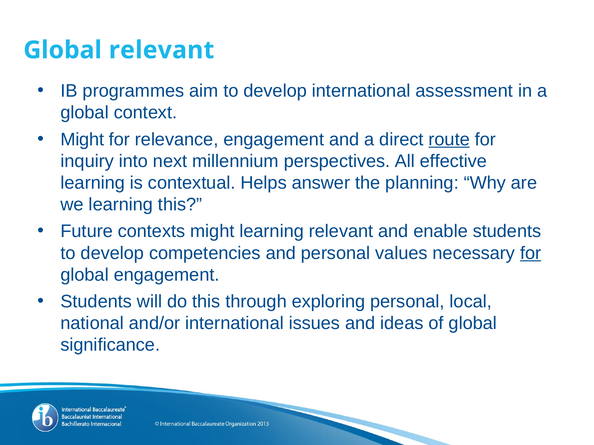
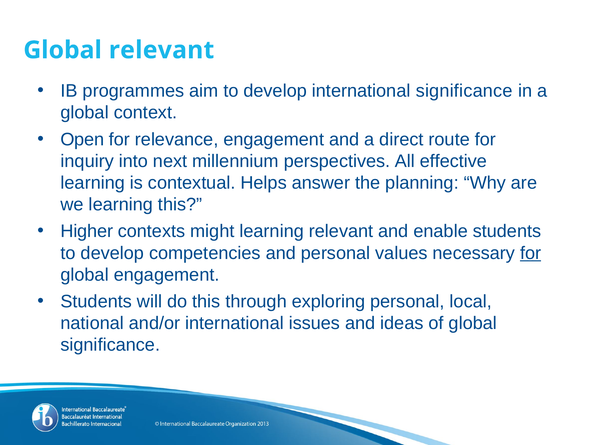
international assessment: assessment -> significance (464, 91)
Might: Might -> Open (82, 140)
route underline: present -> none (449, 140)
Future: Future -> Higher (87, 232)
